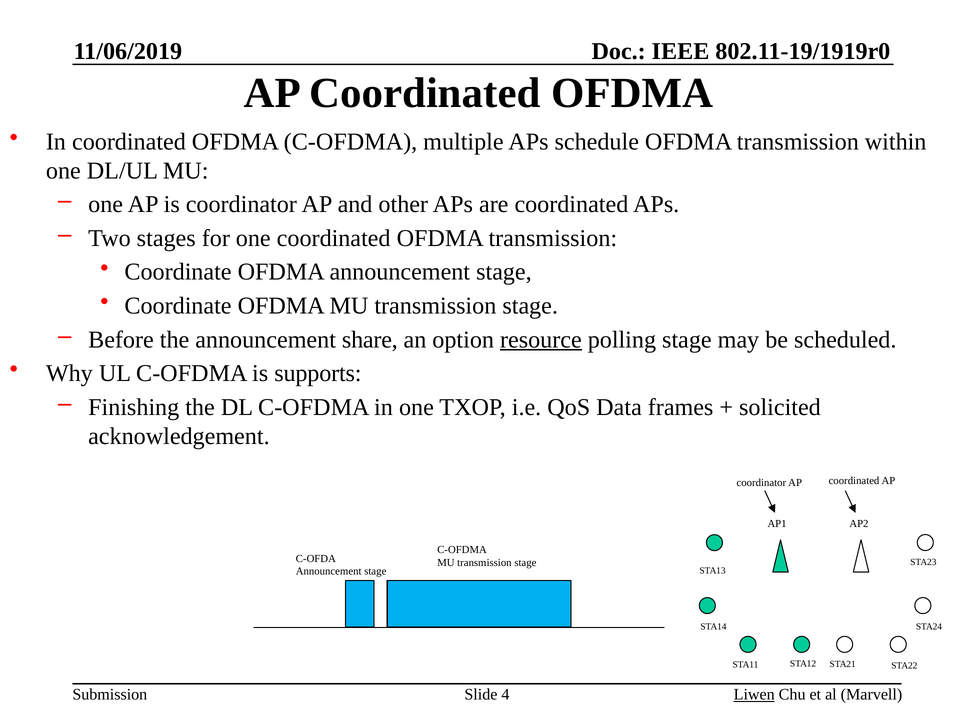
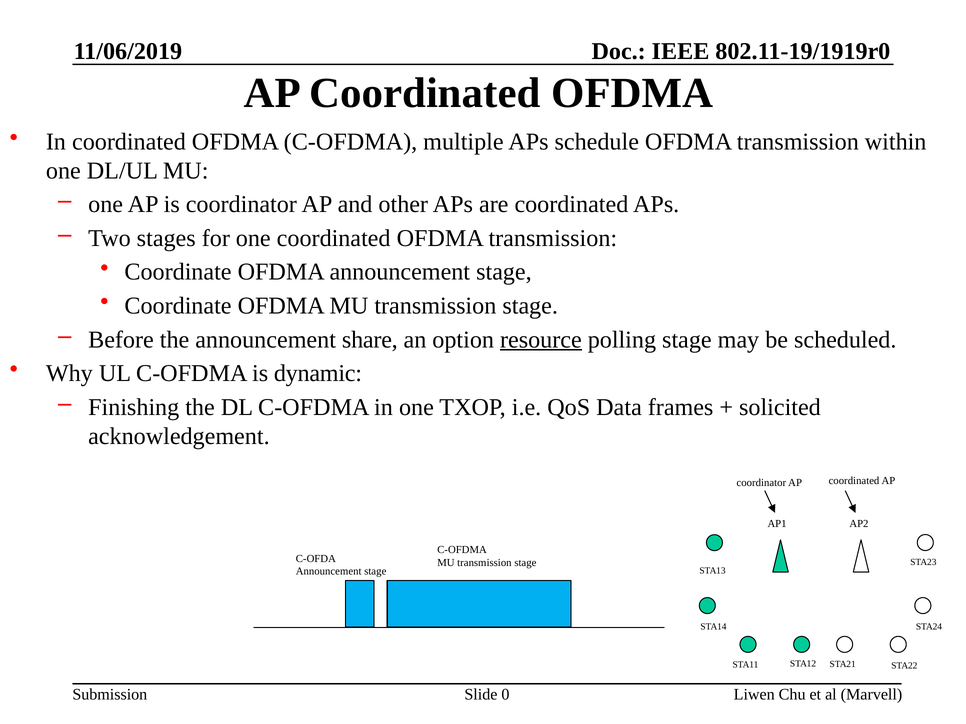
supports: supports -> dynamic (318, 374)
4: 4 -> 0 (506, 695)
Liwen underline: present -> none (754, 695)
